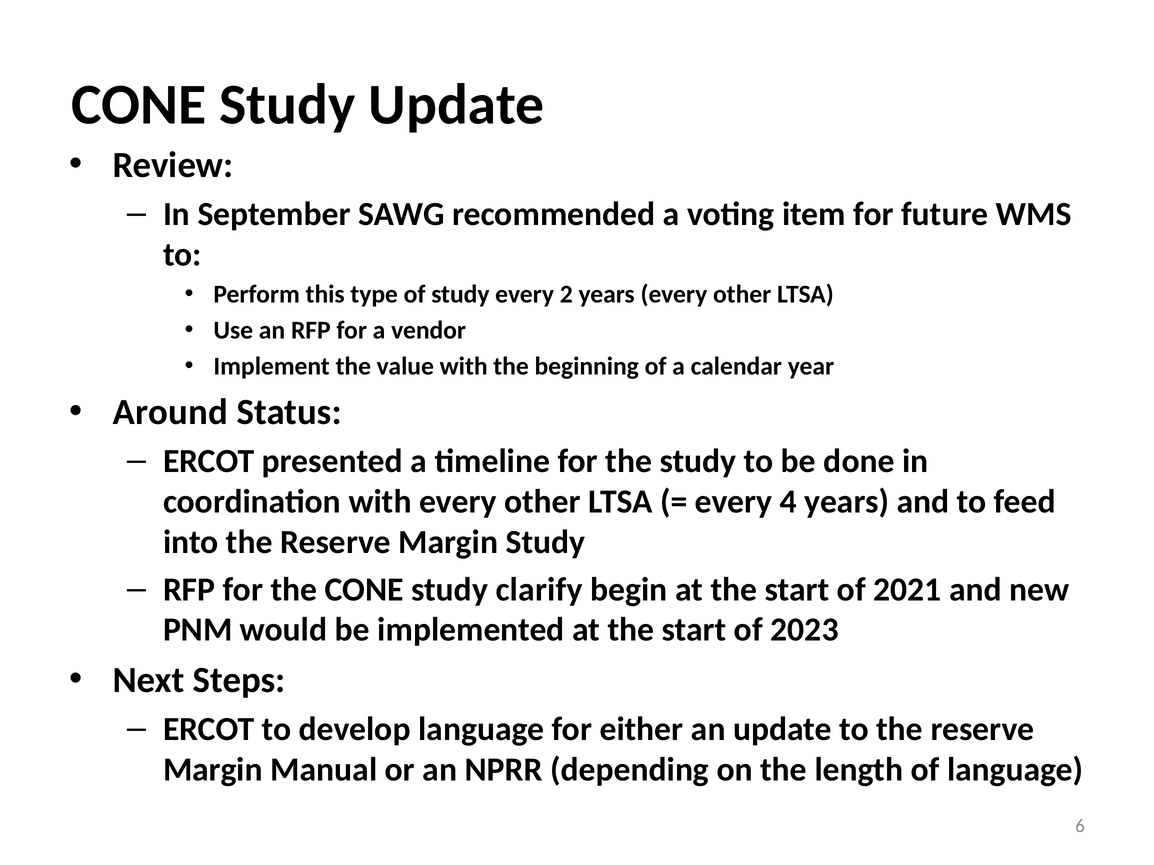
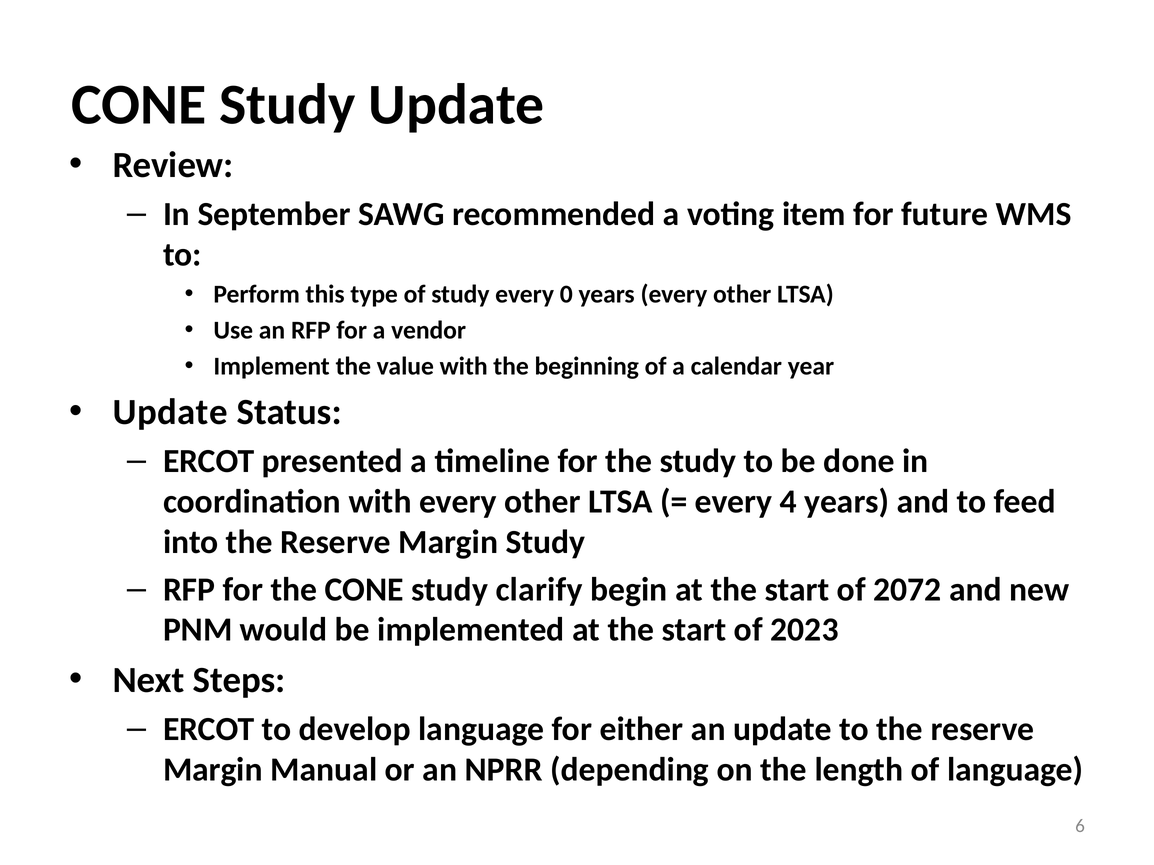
2: 2 -> 0 (566, 295)
Around: Around -> Update (170, 412)
2021: 2021 -> 2072 (907, 590)
